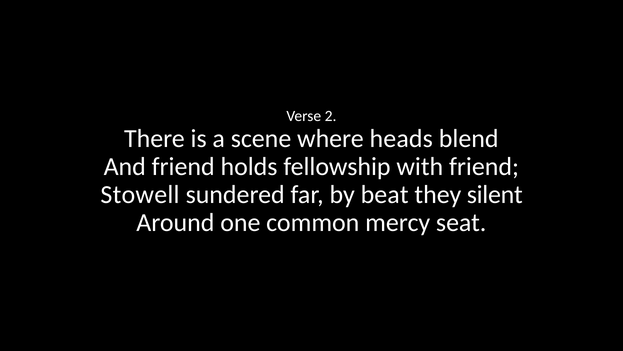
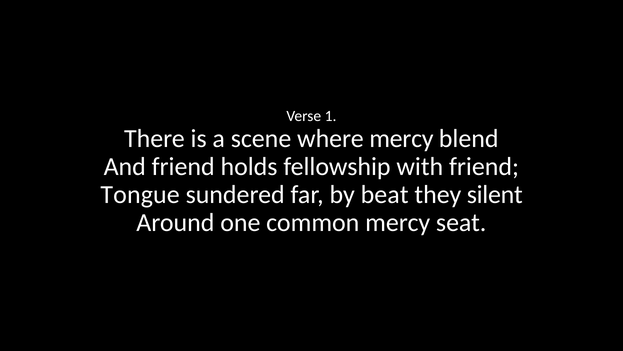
2: 2 -> 1 (331, 116)
where heads: heads -> mercy (401, 138)
Stowell: Stowell -> Tongue (140, 194)
